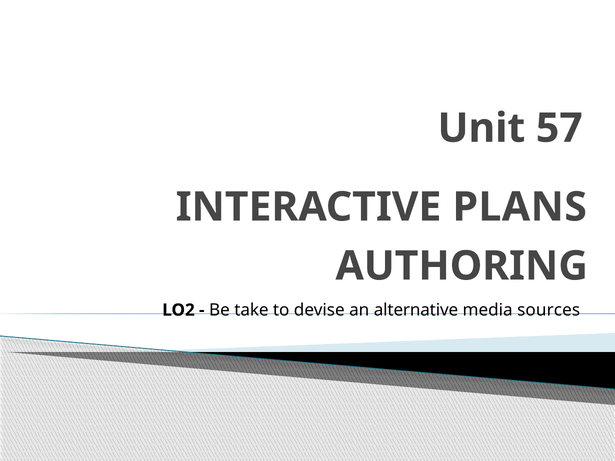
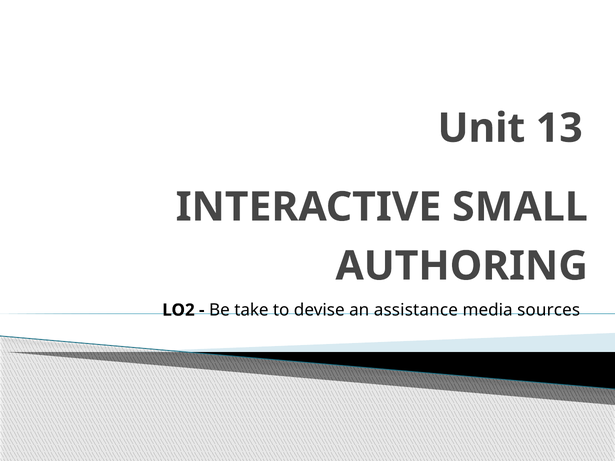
57: 57 -> 13 (559, 128)
PLANS: PLANS -> SMALL (520, 207)
alternative: alternative -> assistance (416, 310)
